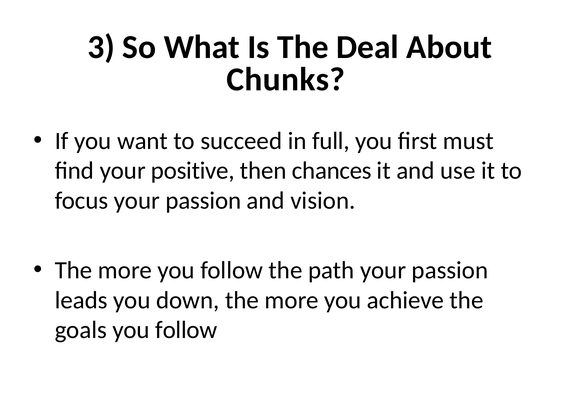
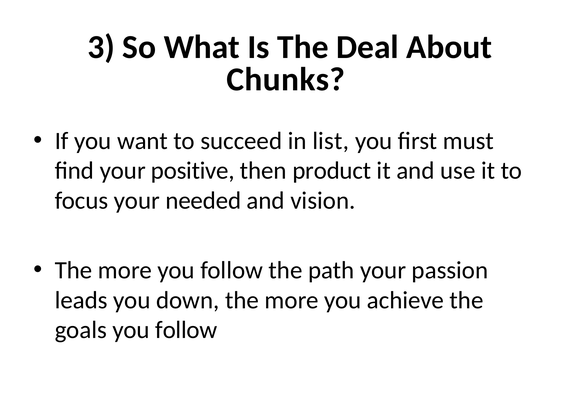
full: full -> list (331, 141)
chances: chances -> product (332, 171)
focus your passion: passion -> needed (203, 201)
